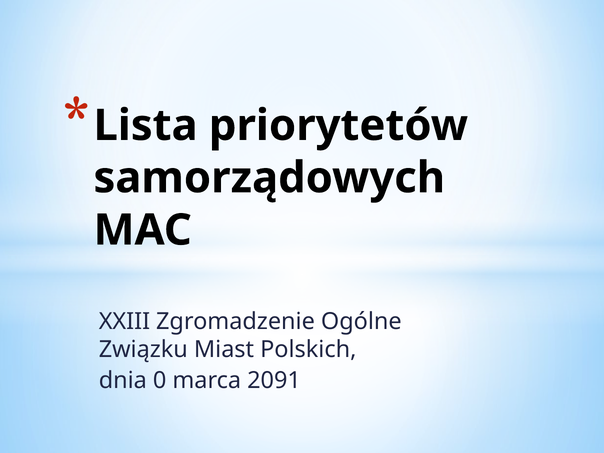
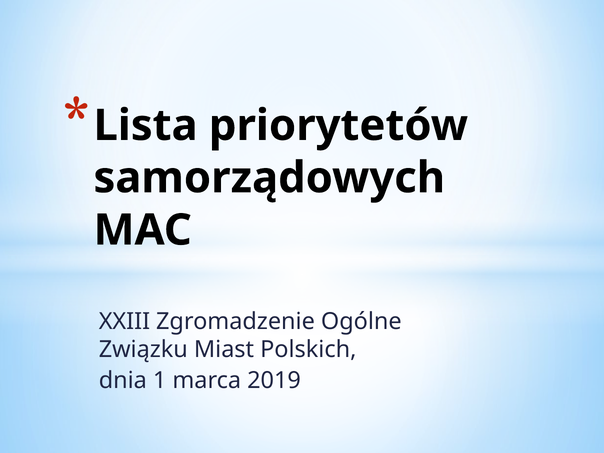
0: 0 -> 1 (160, 380)
2091: 2091 -> 2019 (274, 380)
